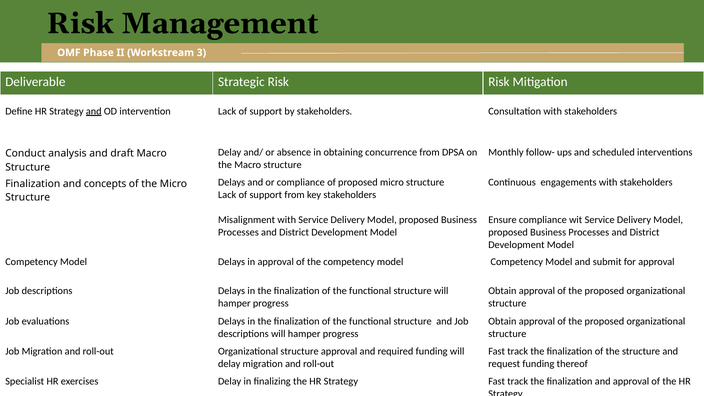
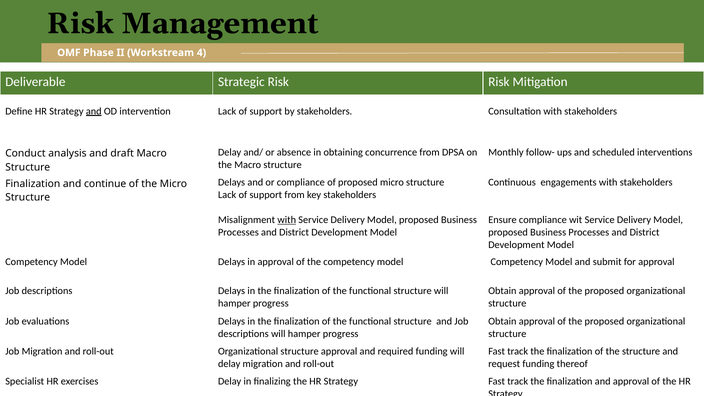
3: 3 -> 4 (201, 53)
concepts: concepts -> continue (105, 184)
with underline: none -> present (287, 220)
